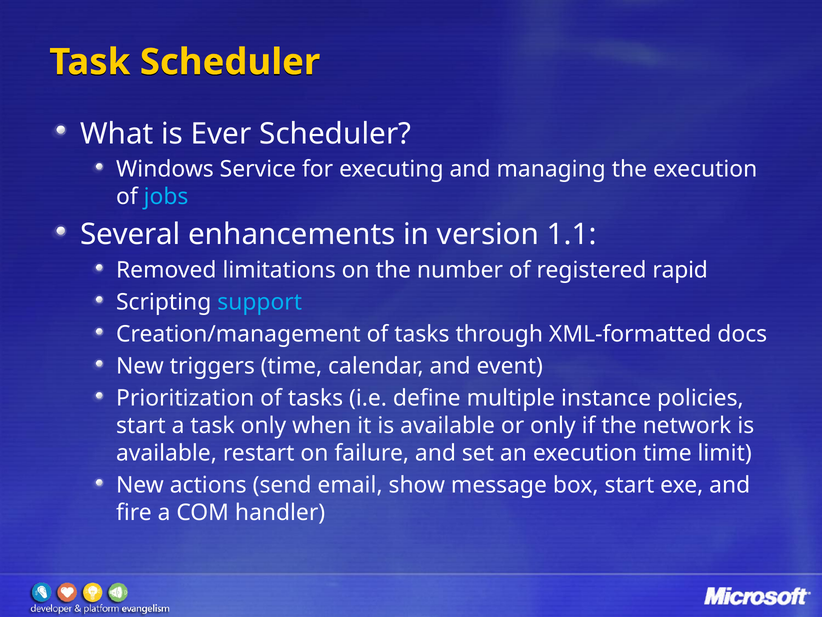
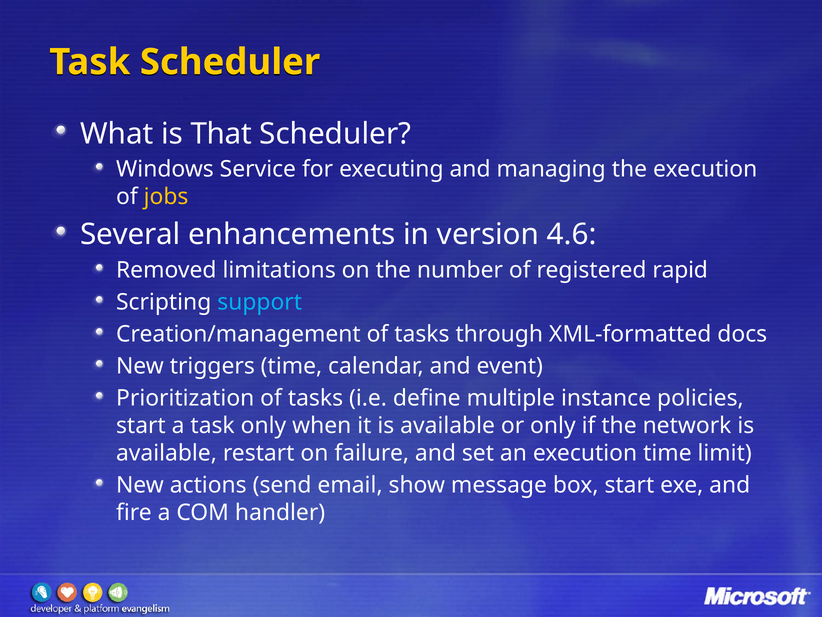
Ever: Ever -> That (221, 134)
jobs colour: light blue -> yellow (166, 197)
1.1: 1.1 -> 4.6 (572, 235)
